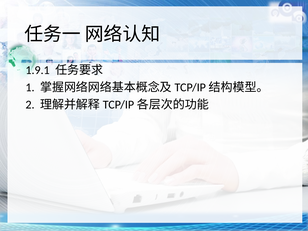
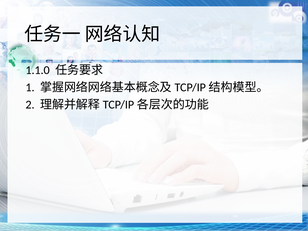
1.9.1: 1.9.1 -> 1.1.0 (38, 70)
